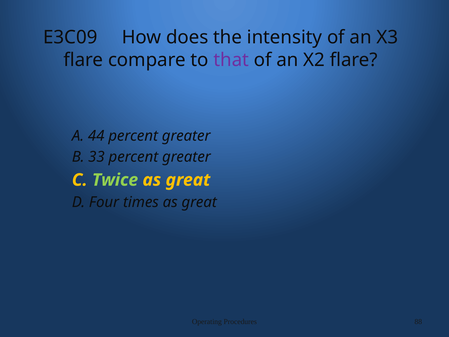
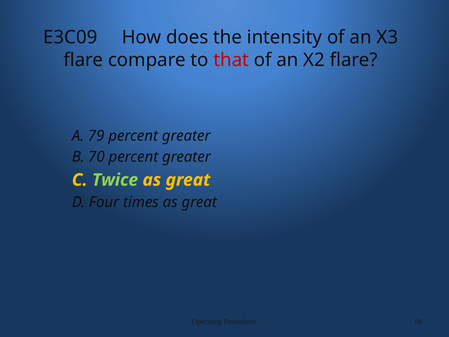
that colour: purple -> red (231, 60)
44: 44 -> 79 (96, 136)
33: 33 -> 70 (96, 157)
